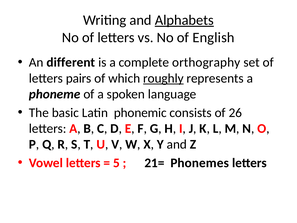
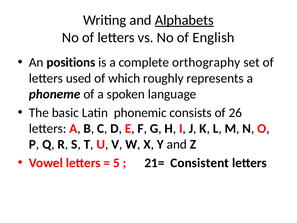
different: different -> positions (71, 62)
pairs: pairs -> used (79, 78)
roughly underline: present -> none (163, 78)
Phonemes: Phonemes -> Consistent (200, 163)
